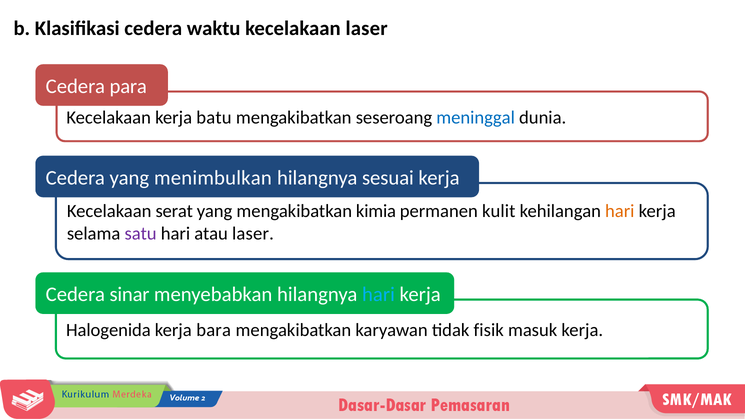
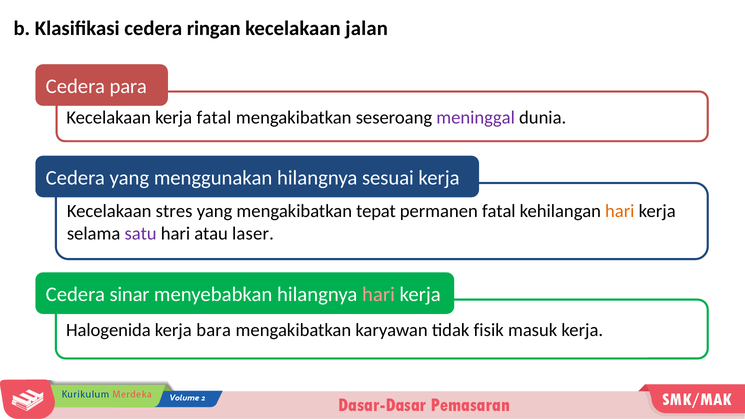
waktu: waktu -> ringan (214, 29)
kecelakaan laser: laser -> jalan (367, 29)
kerja batu: batu -> fatal (214, 118)
meninggal colour: blue -> purple (476, 118)
menimbulkan: menimbulkan -> menggunakan (213, 178)
serat: serat -> stres (174, 211)
kimia: kimia -> tepat (376, 211)
permanen kulit: kulit -> fatal (499, 211)
hari colour: light blue -> pink (378, 295)
